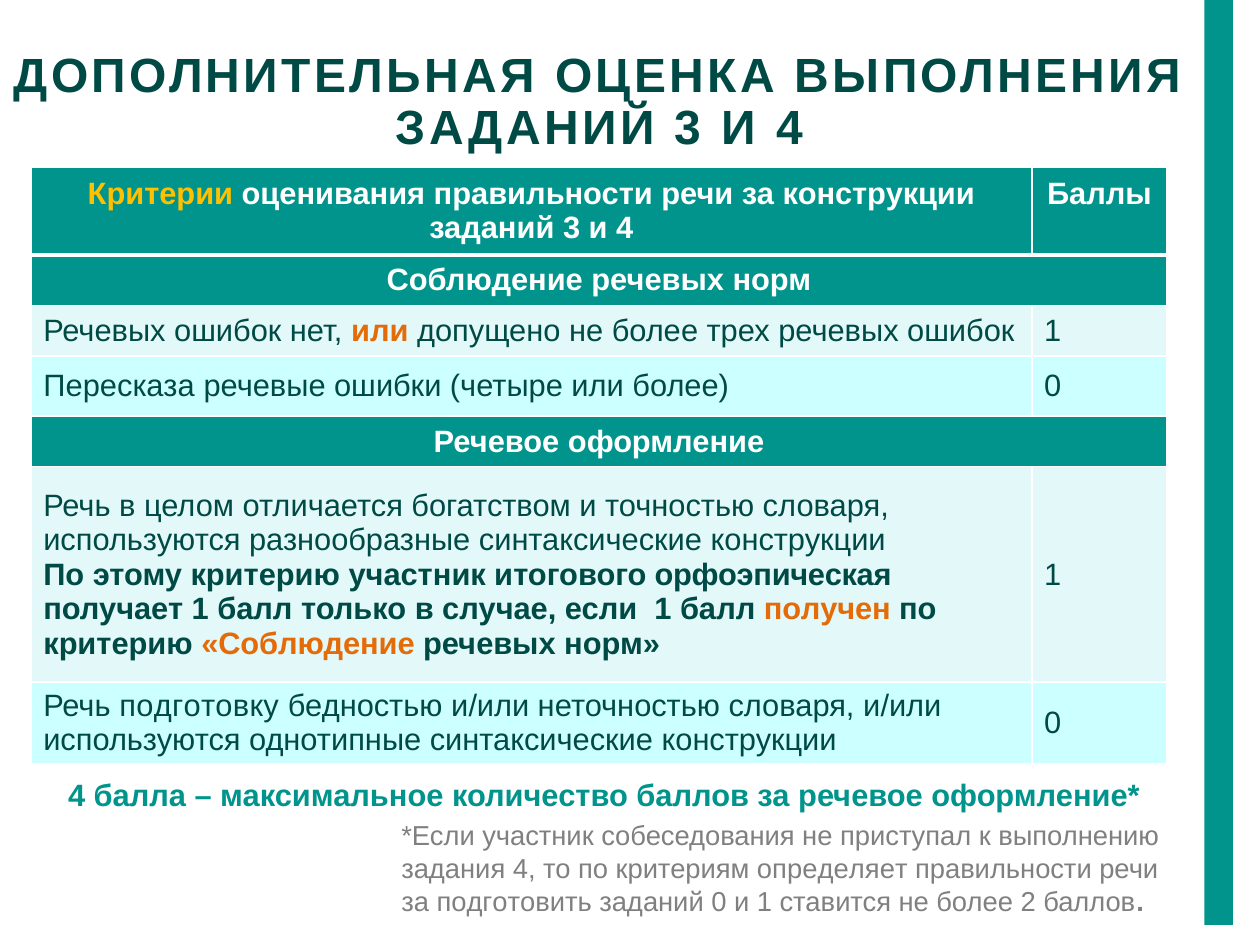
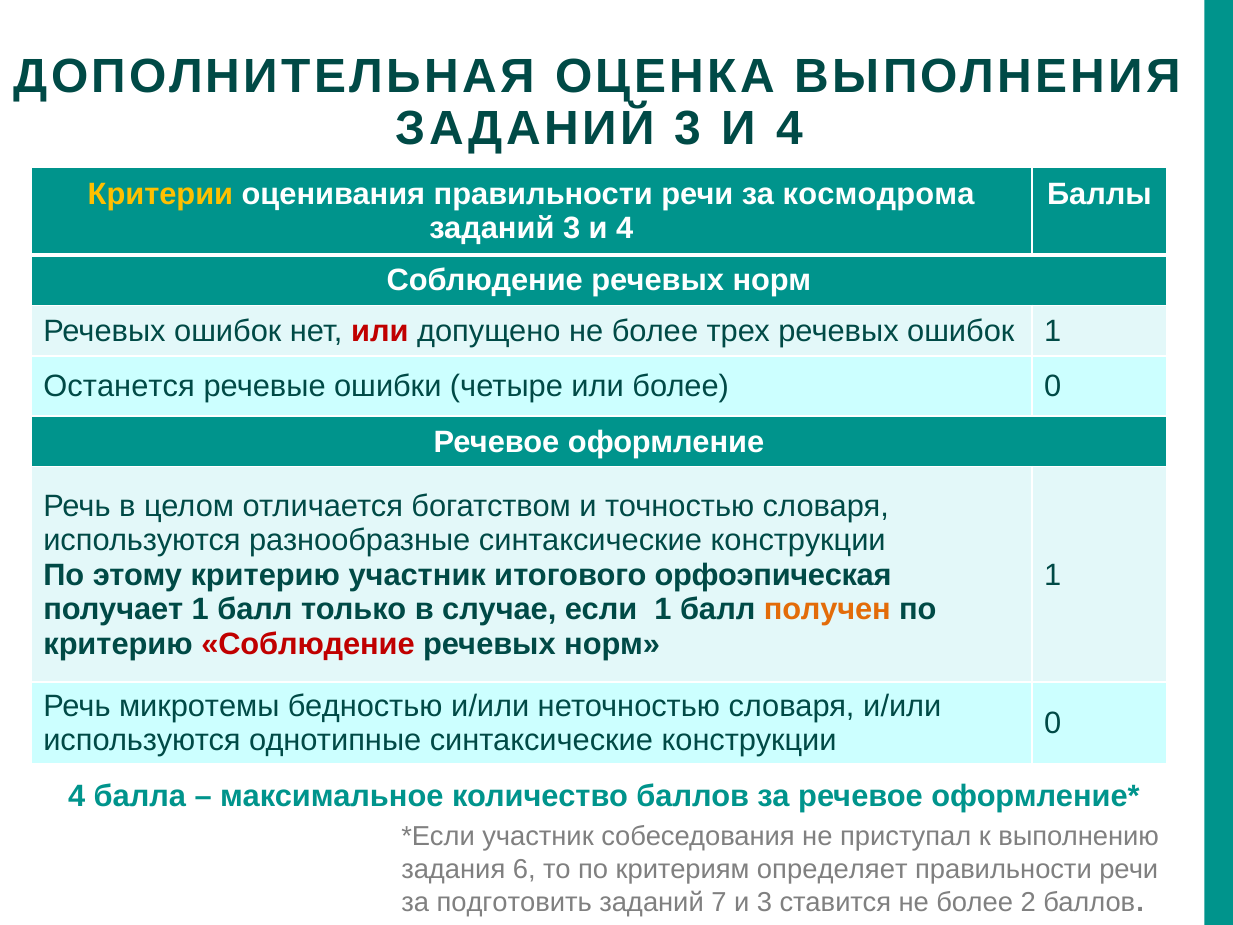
за конструкции: конструкции -> космодрома (879, 194)
или colour: orange -> red (380, 331)
Пересказа: Пересказа -> Останется (119, 386)
Соблюдение colour: orange -> red (308, 644)
подготовку: подготовку -> микротемы (199, 706)
задания 4: 4 -> 6 (524, 869)
заданий 0: 0 -> 7 (719, 902)
и 1: 1 -> 3 (764, 902)
